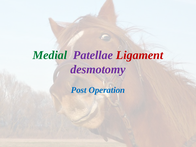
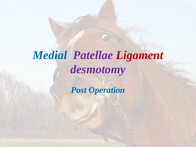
Medial colour: green -> blue (50, 55)
